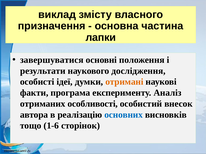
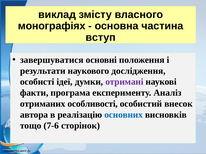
призначення: призначення -> монографіях (52, 26)
лапки: лапки -> вступ (101, 37)
отримані colour: orange -> purple (124, 82)
1-6: 1-6 -> 7-6 (51, 126)
